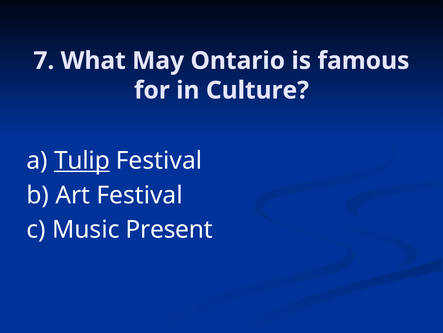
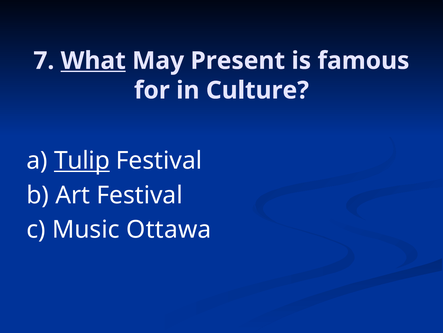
What underline: none -> present (93, 61)
Ontario: Ontario -> Present (238, 61)
Present: Present -> Ottawa (169, 229)
